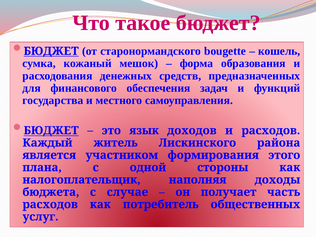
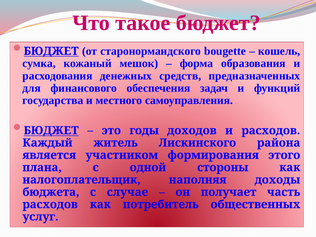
язык: язык -> годы (144, 131)
